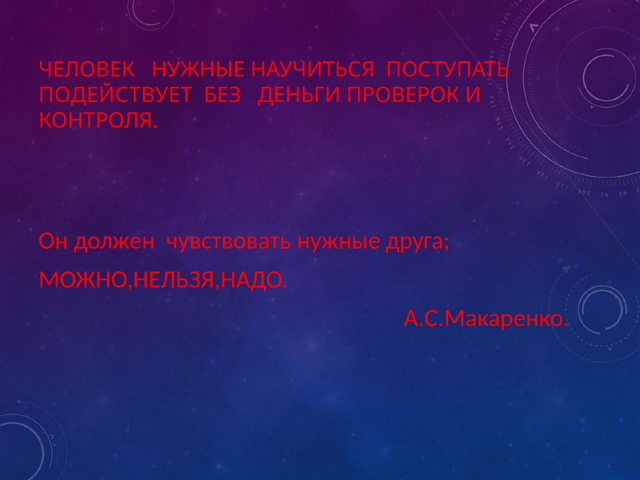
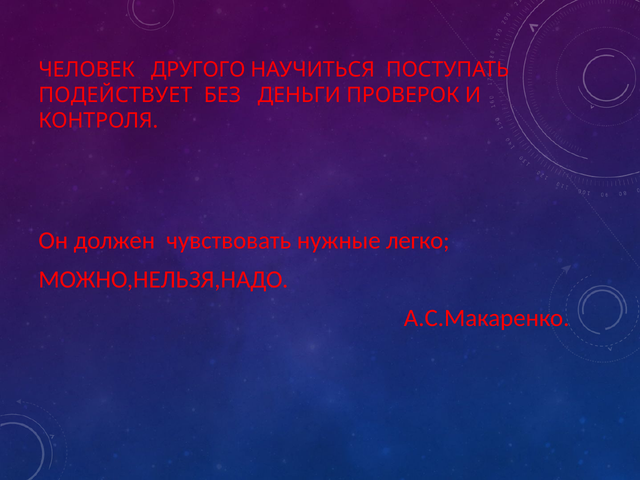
ЧЕЛОВЕК НУЖНЫЕ: НУЖНЫЕ -> ДРУГОГО (198, 70)
друга: друга -> легко (418, 241)
